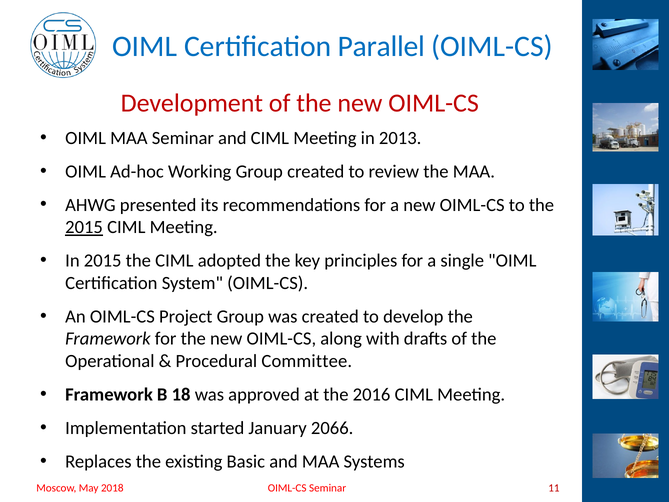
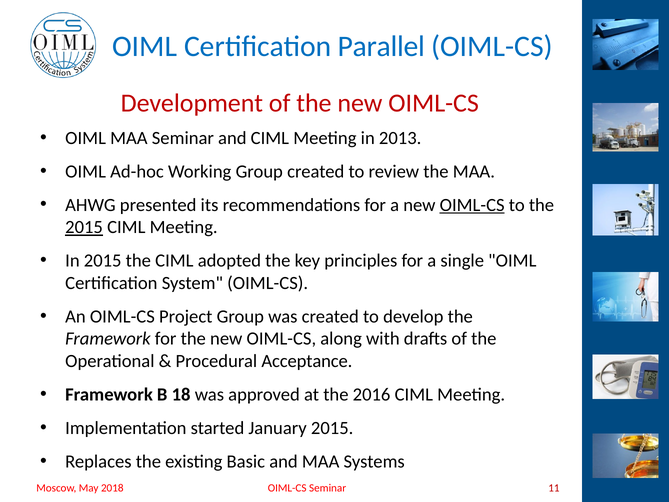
OIML-CS underline: none -> present (472, 205)
Committee: Committee -> Acceptance (307, 361)
January 2066: 2066 -> 2015 (332, 428)
